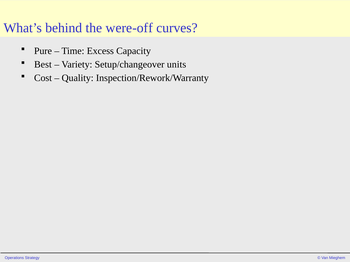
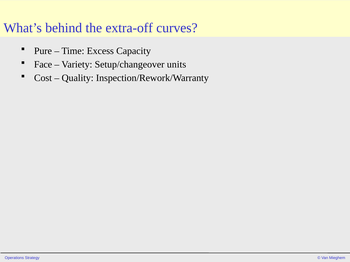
were-off: were-off -> extra-off (129, 28)
Best: Best -> Face (43, 65)
